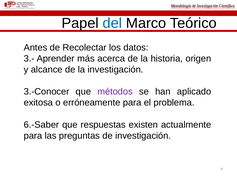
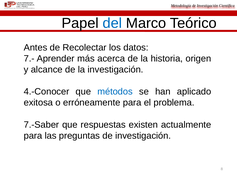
3.-: 3.- -> 7.- (29, 59)
3.-Conocer: 3.-Conocer -> 4.-Conocer (47, 92)
métodos colour: purple -> blue (115, 92)
6.-Saber: 6.-Saber -> 7.-Saber (41, 125)
